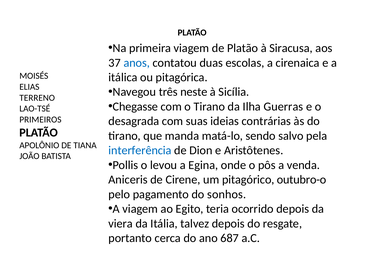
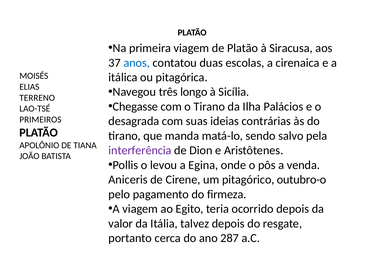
neste: neste -> longo (194, 92)
Guerras: Guerras -> Palácios (283, 106)
interferência colour: blue -> purple (140, 150)
sonhos: sonhos -> firmeza (227, 194)
viera: viera -> valor (121, 223)
687: 687 -> 287 (230, 238)
